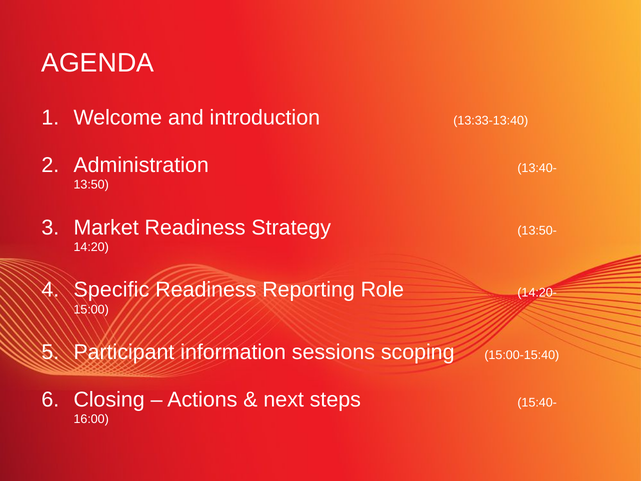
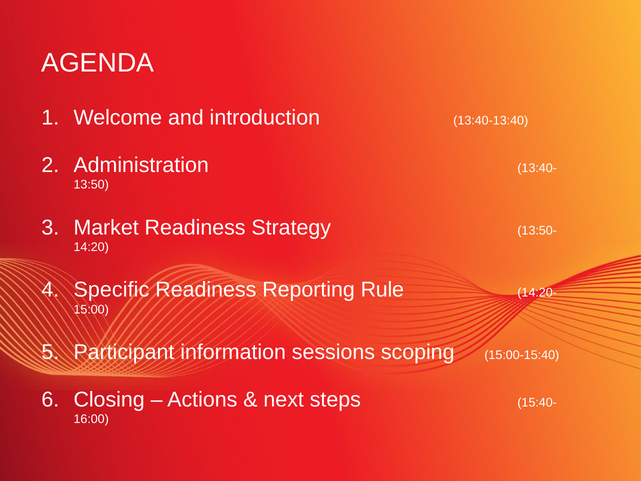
13:33-13:40: 13:33-13:40 -> 13:40-13:40 (491, 121)
Role: Role -> Rule (382, 290)
